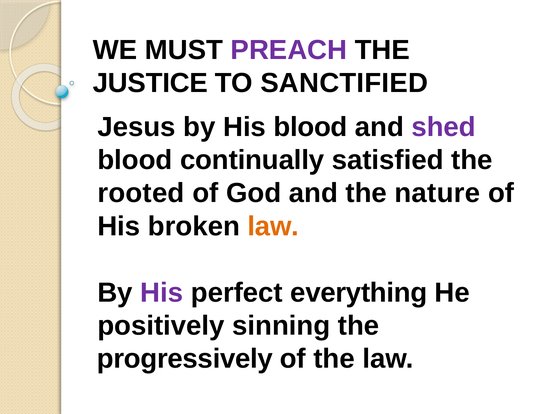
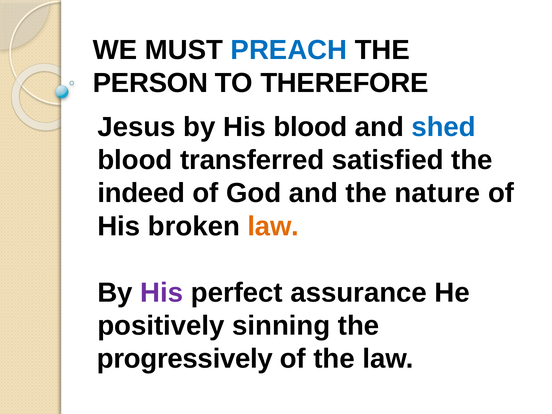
PREACH colour: purple -> blue (289, 50)
JUSTICE: JUSTICE -> PERSON (150, 83)
SANCTIFIED: SANCTIFIED -> THEREFORE (344, 83)
shed colour: purple -> blue (444, 127)
continually: continually -> transferred (252, 160)
rooted: rooted -> indeed (141, 193)
everything: everything -> assurance (359, 293)
